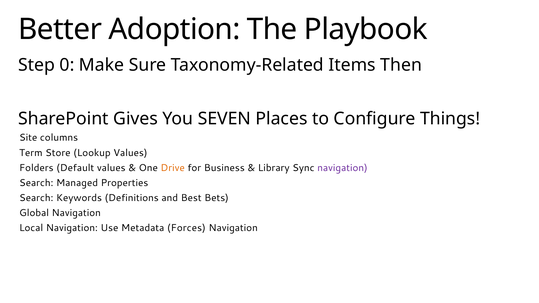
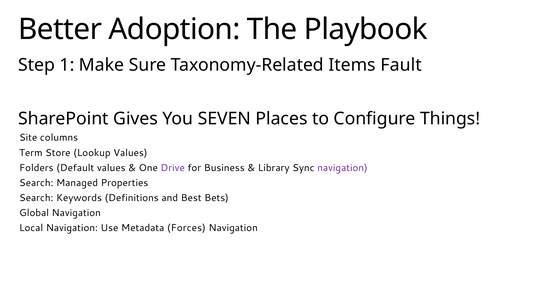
0: 0 -> 1 (67, 65)
Then: Then -> Fault (401, 65)
Drive colour: orange -> purple (173, 168)
